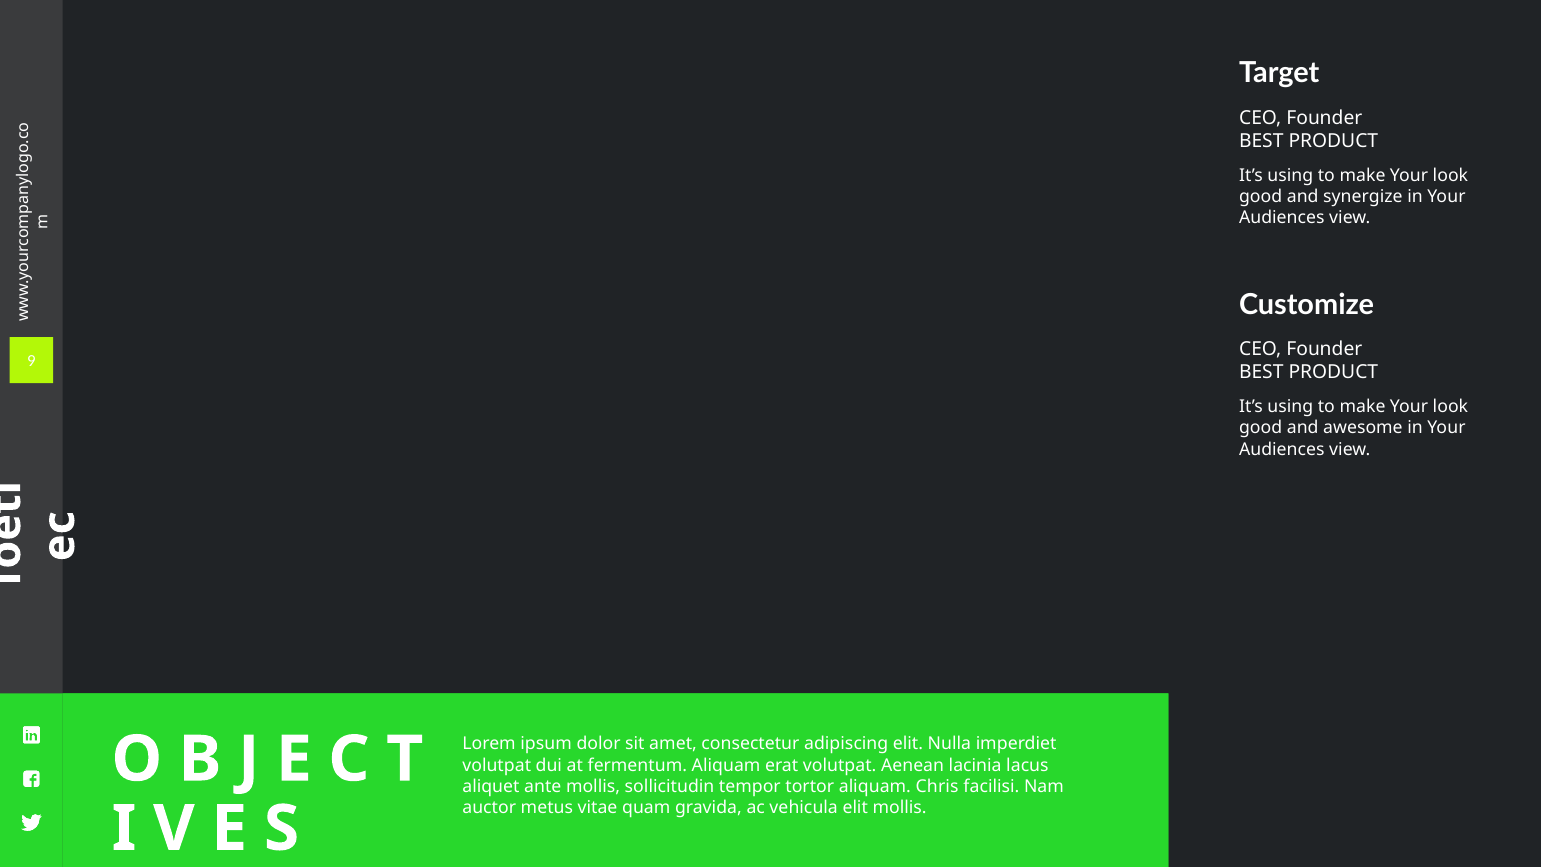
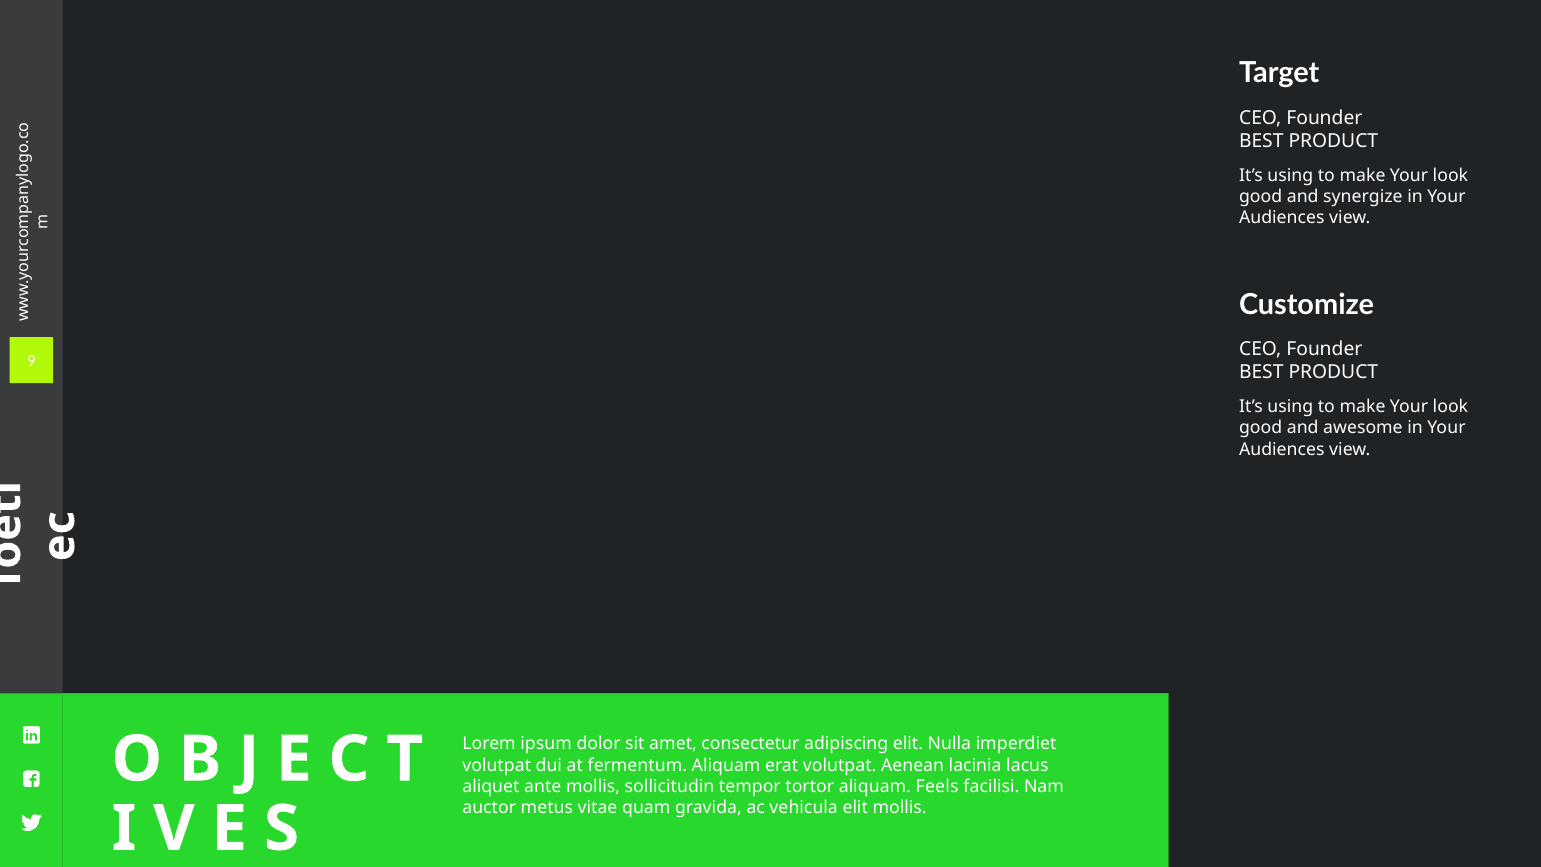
Chris: Chris -> Feels (937, 786)
